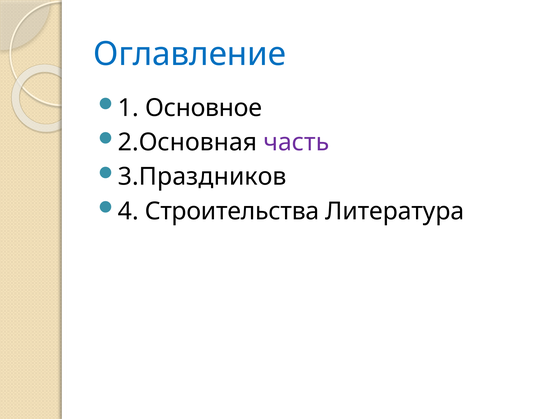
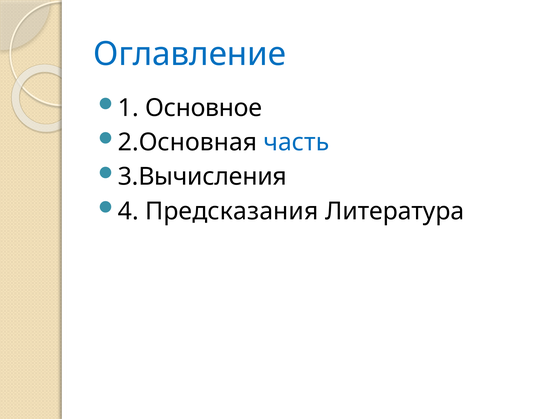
часть colour: purple -> blue (296, 142)
3.Праздников: 3.Праздников -> 3.Вычисления (202, 177)
Строительства: Строительства -> Предсказания (232, 211)
